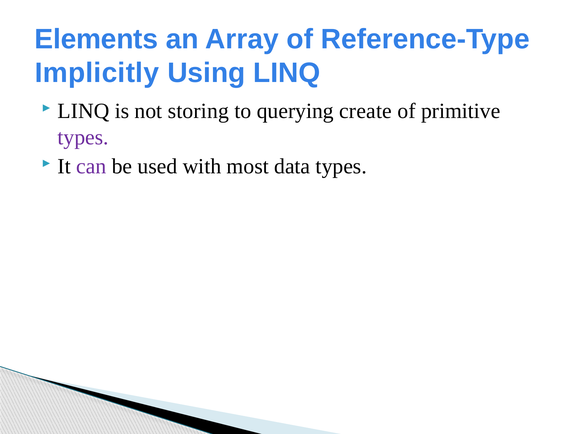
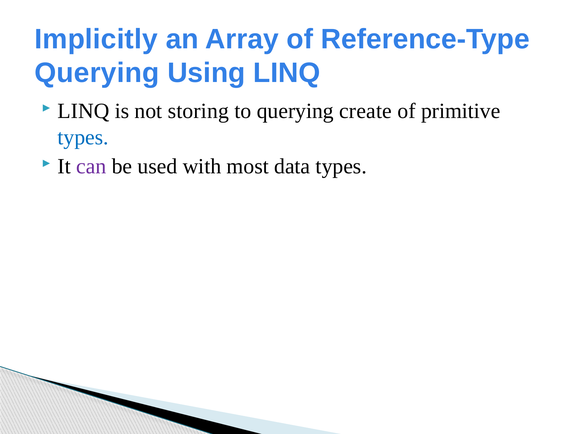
Elements: Elements -> Implicitly (96, 39)
Implicitly: Implicitly -> Querying (97, 73)
types colour: purple -> blue (83, 137)
